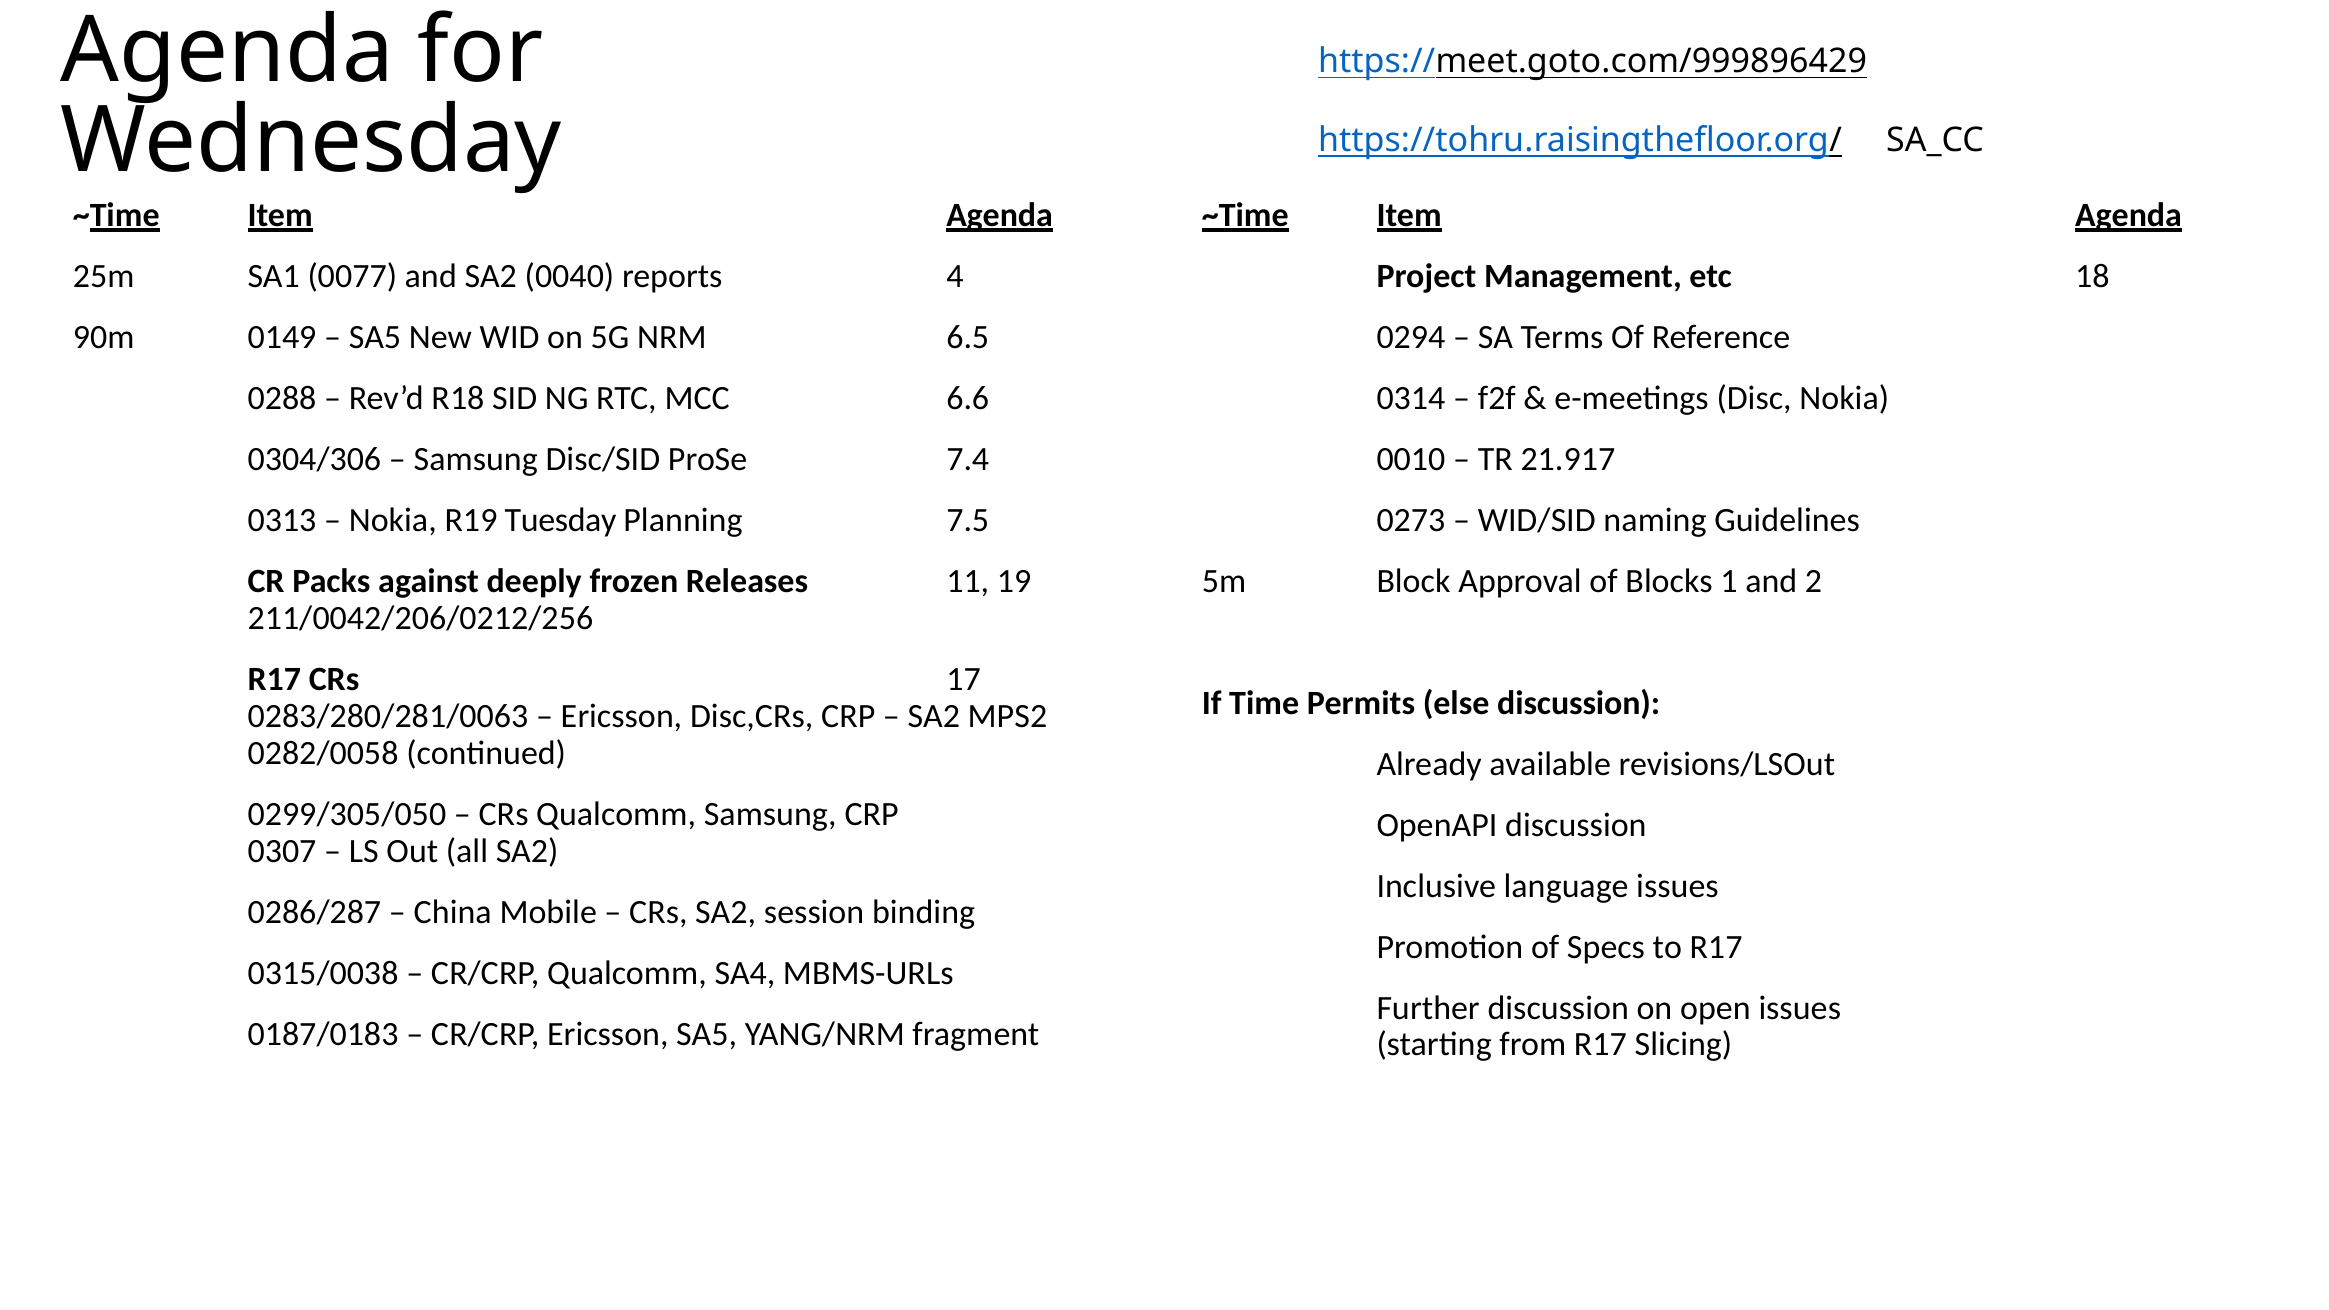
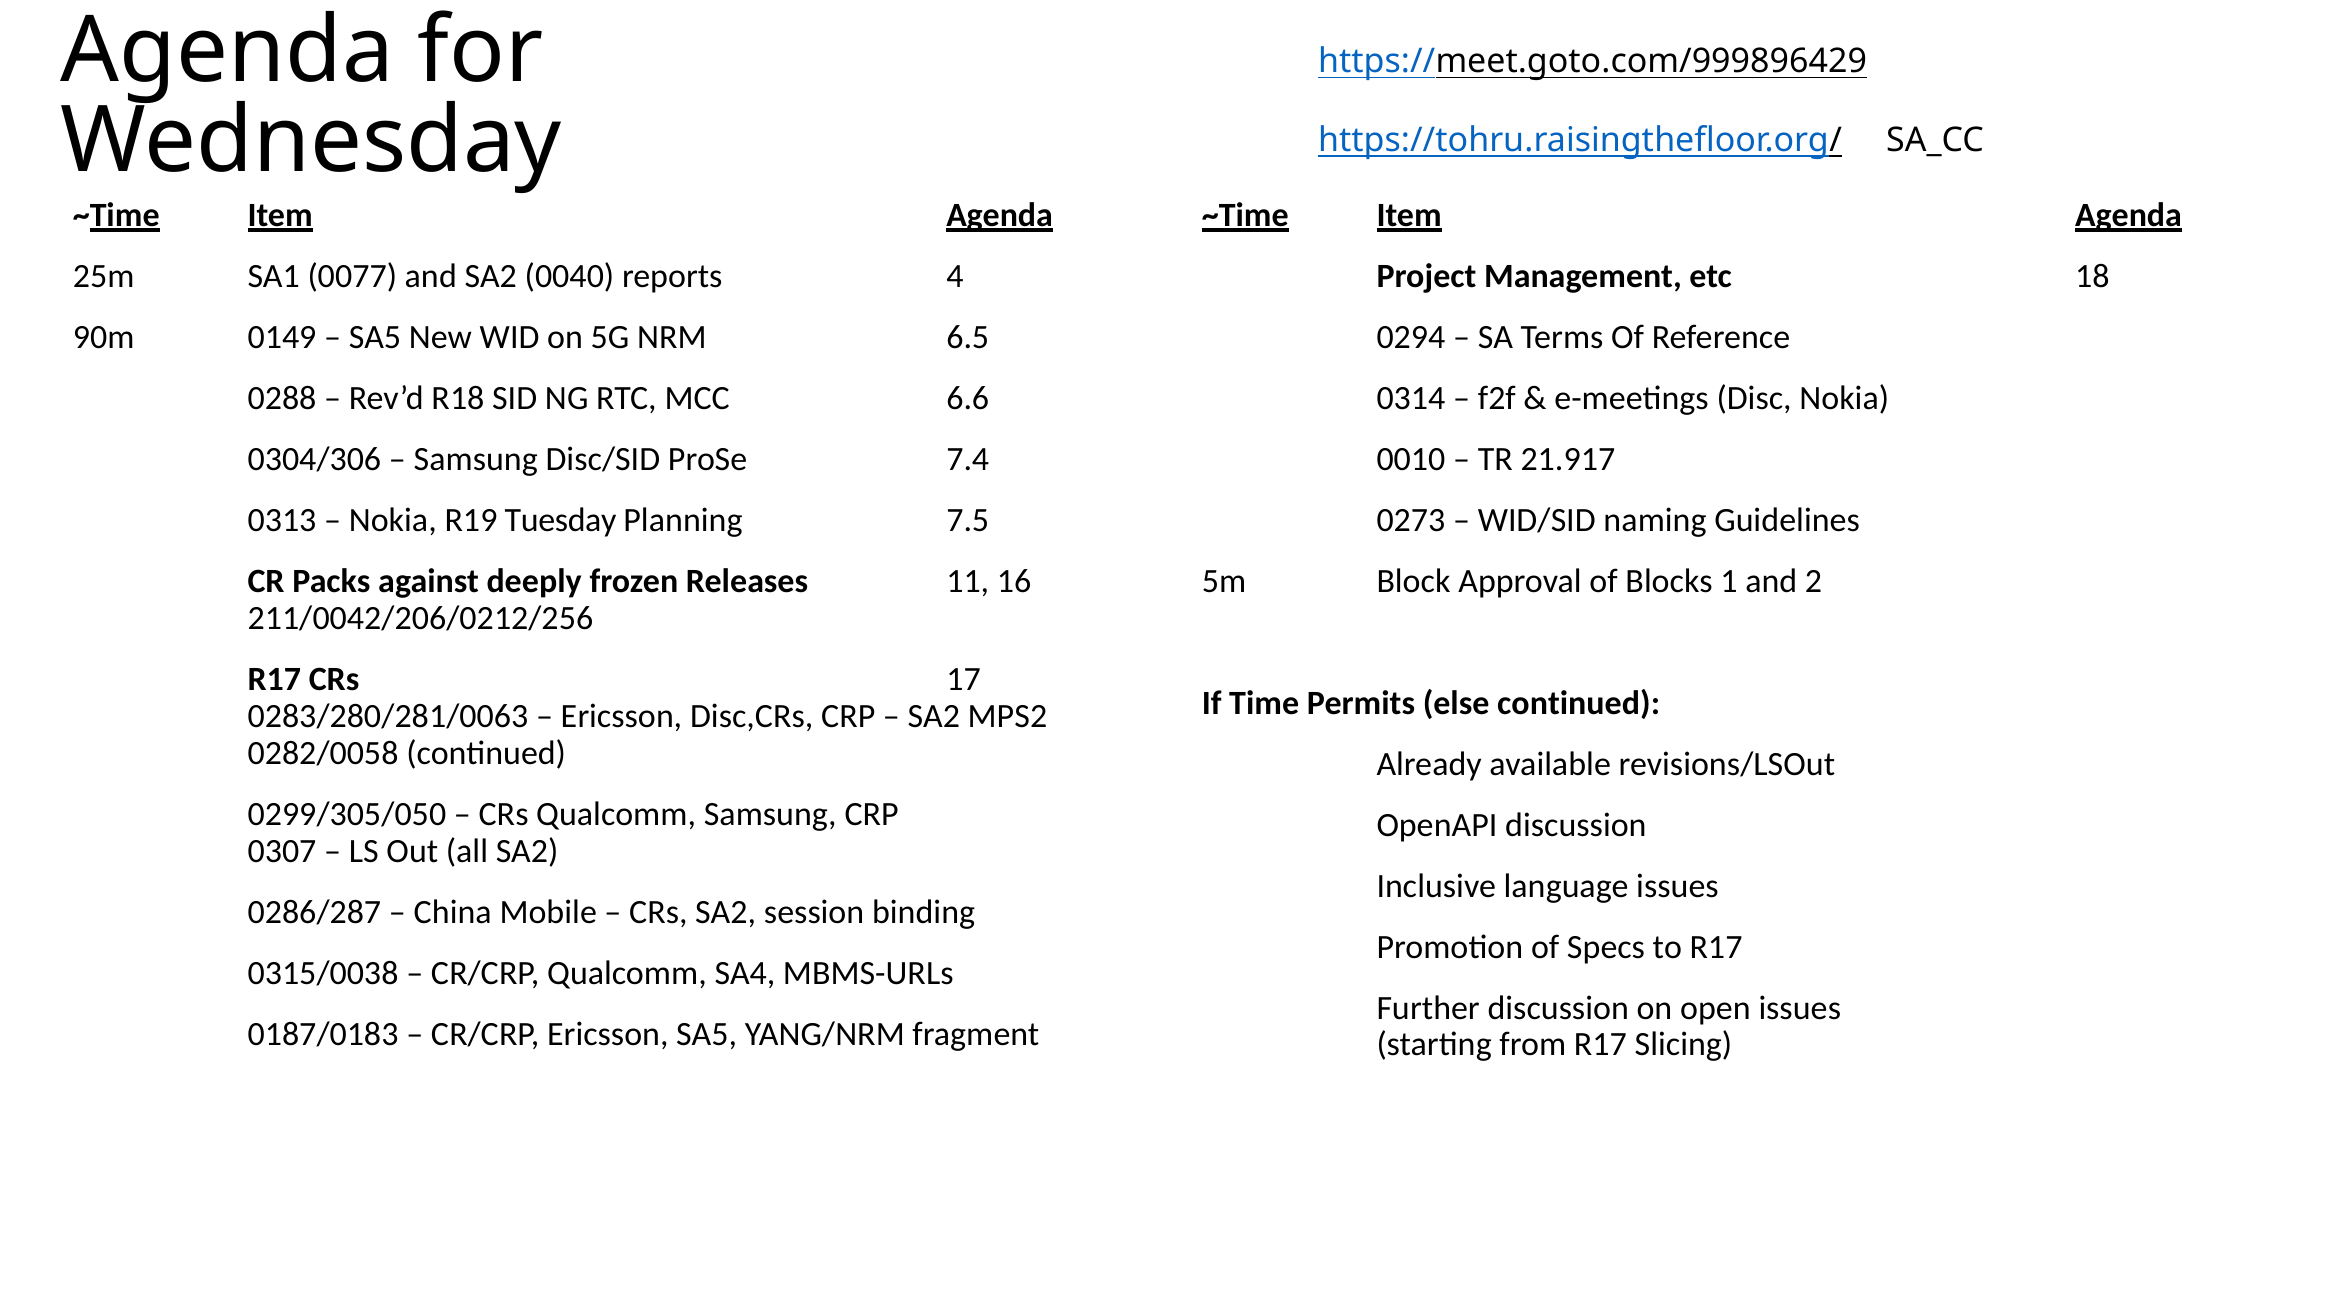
19: 19 -> 16 (1014, 582)
else discussion: discussion -> continued (1579, 703)
